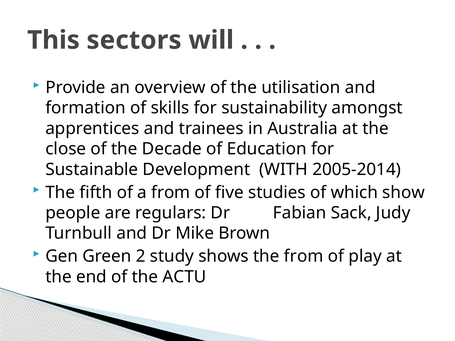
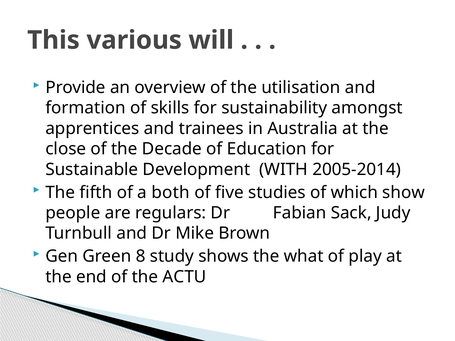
sectors: sectors -> various (134, 40)
a from: from -> both (171, 193)
2: 2 -> 8 (141, 257)
the from: from -> what (304, 257)
